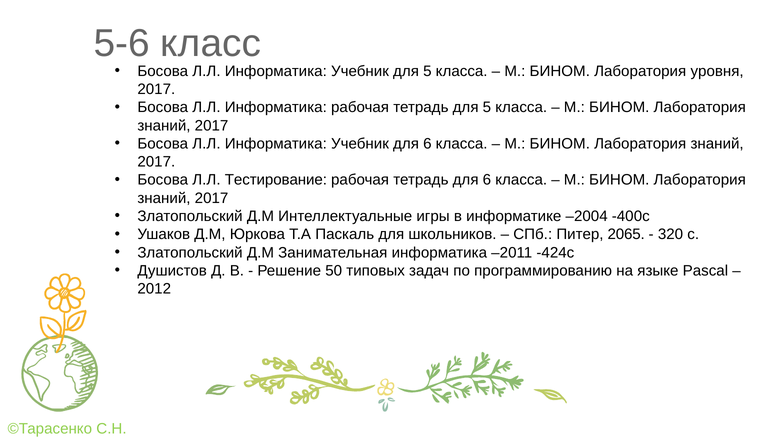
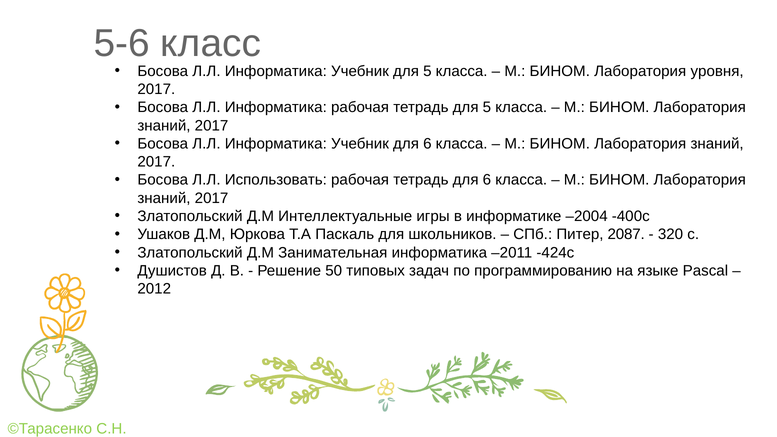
Тестирование: Тестирование -> Использовать (276, 180)
2065: 2065 -> 2087 (626, 234)
